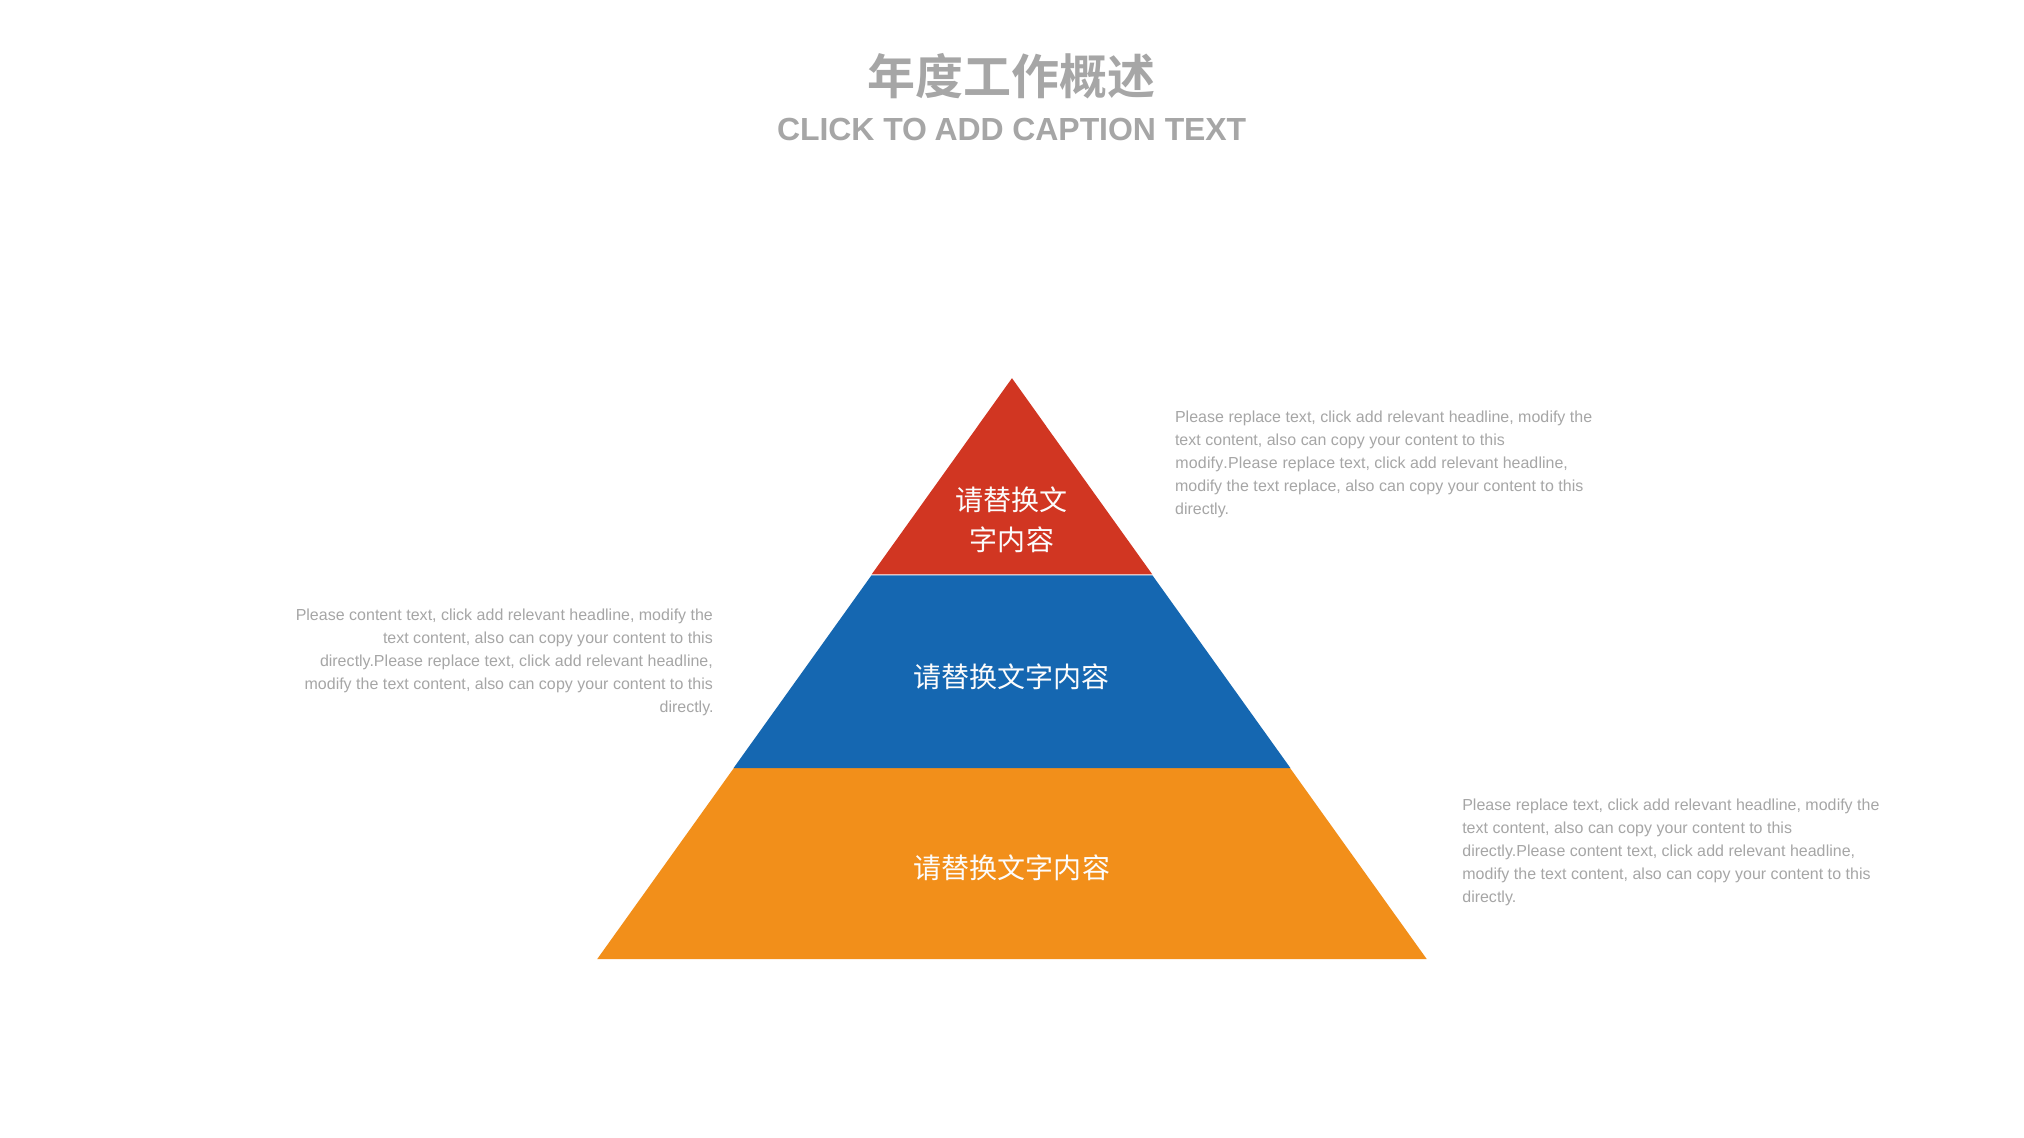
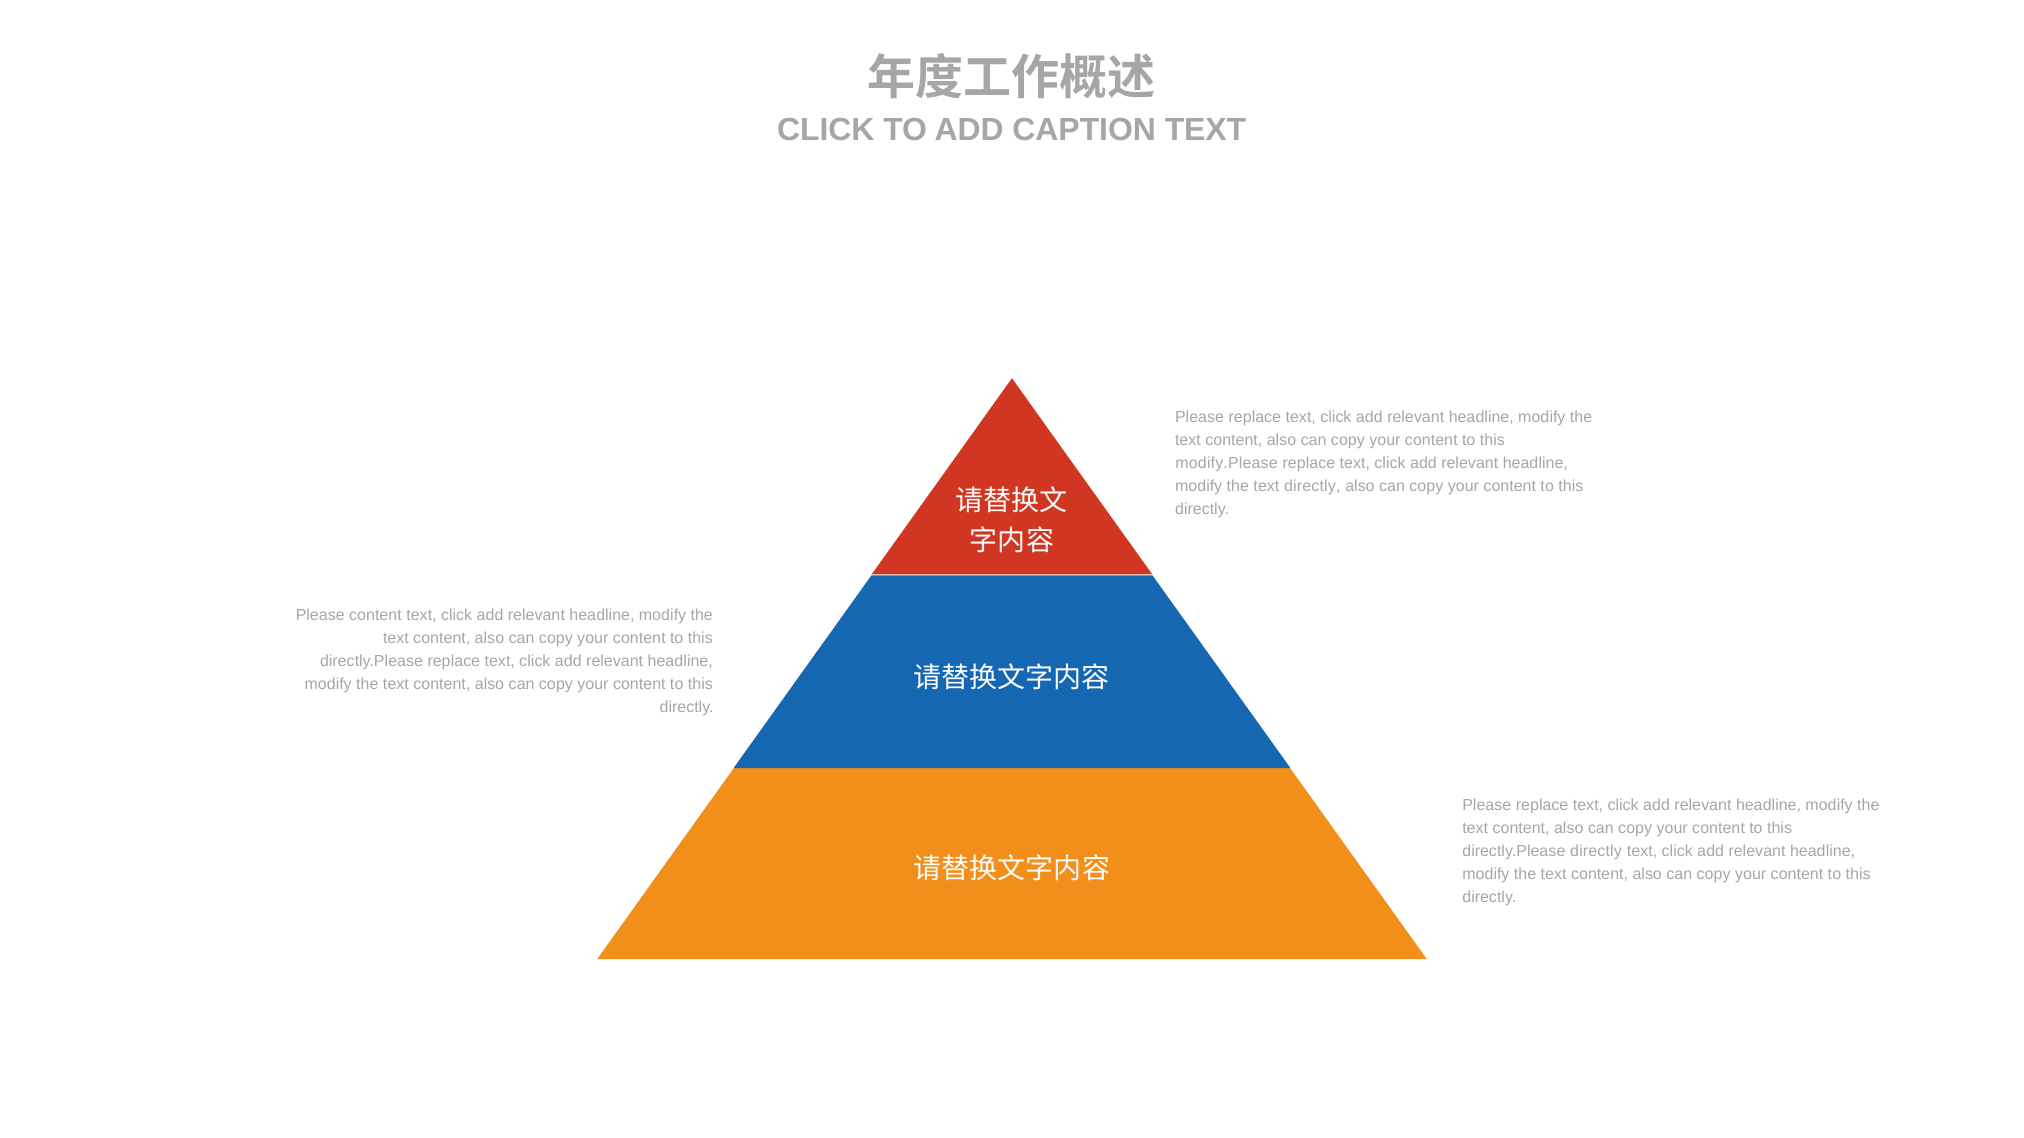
text replace: replace -> directly (1312, 486)
directly.Please content: content -> directly (1596, 852)
